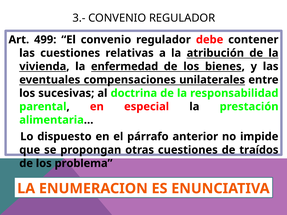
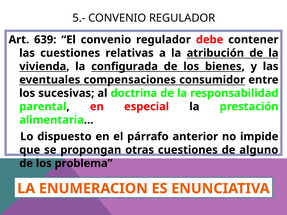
3.-: 3.- -> 5.- (79, 18)
499: 499 -> 639 (45, 40)
enfermedad: enfermedad -> configurada (125, 66)
unilaterales: unilaterales -> consumidor (212, 80)
traídos: traídos -> alguno (259, 150)
